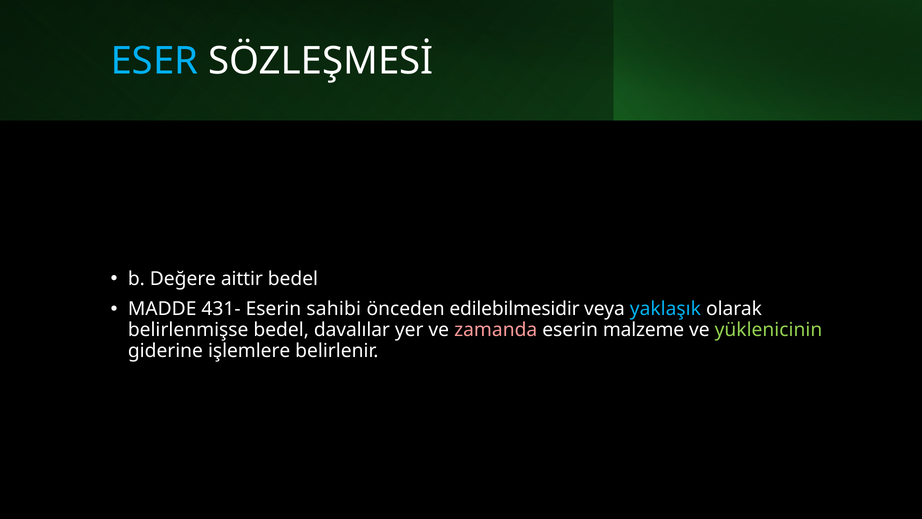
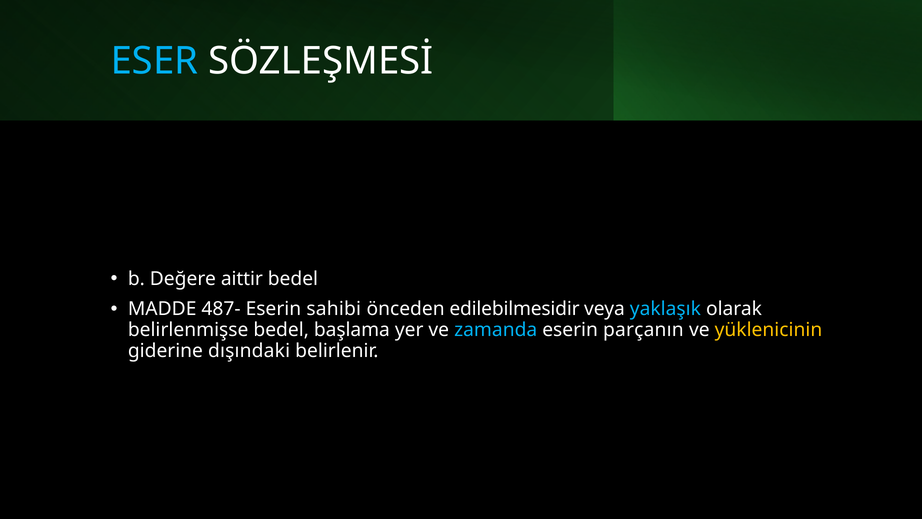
431-: 431- -> 487- (221, 309)
davalılar: davalılar -> başlama (352, 330)
zamanda colour: pink -> light blue (496, 330)
malzeme: malzeme -> parçanın (643, 330)
yüklenicinin colour: light green -> yellow (768, 330)
işlemlere: işlemlere -> dışındaki (249, 350)
